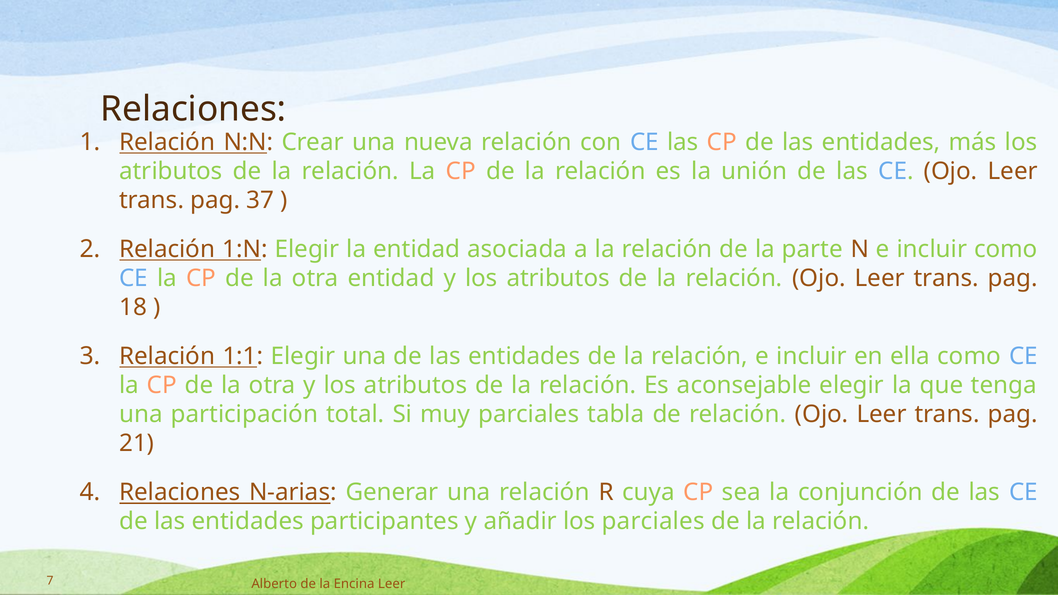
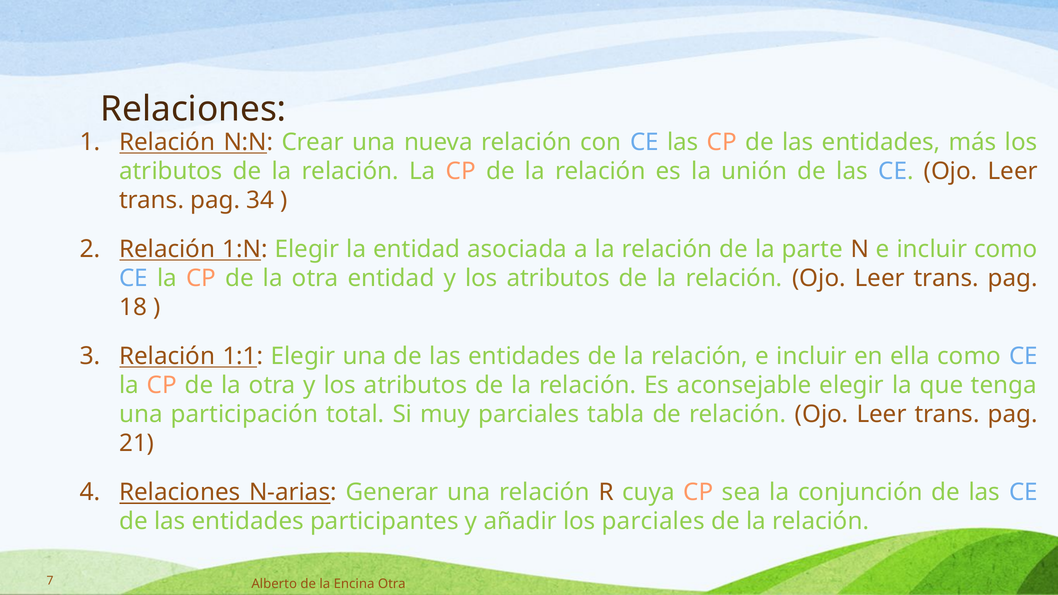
37: 37 -> 34 (260, 200)
Encina Leer: Leer -> Otra (392, 584)
